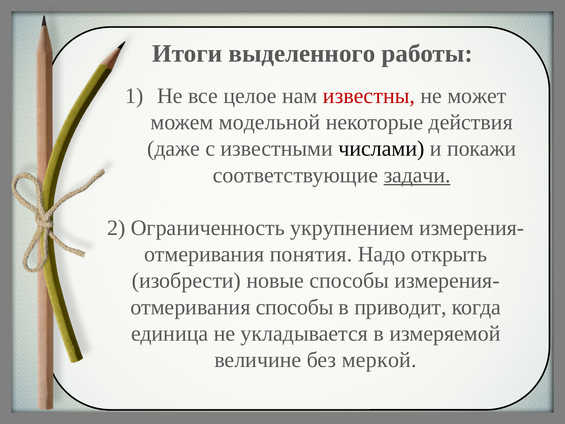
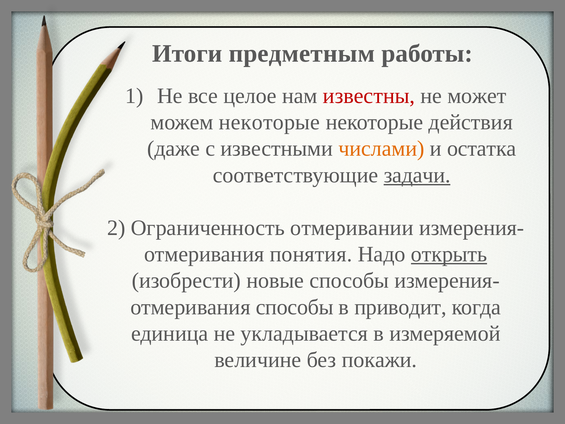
выделенного: выделенного -> предметным (302, 54)
можем модельной: модельной -> некоторые (269, 122)
числами colour: black -> orange (381, 149)
покажи: покажи -> остатка (482, 149)
укрупнением: укрупнением -> отмеривании (352, 228)
открыть underline: none -> present (449, 254)
меркой: меркой -> покажи (379, 360)
